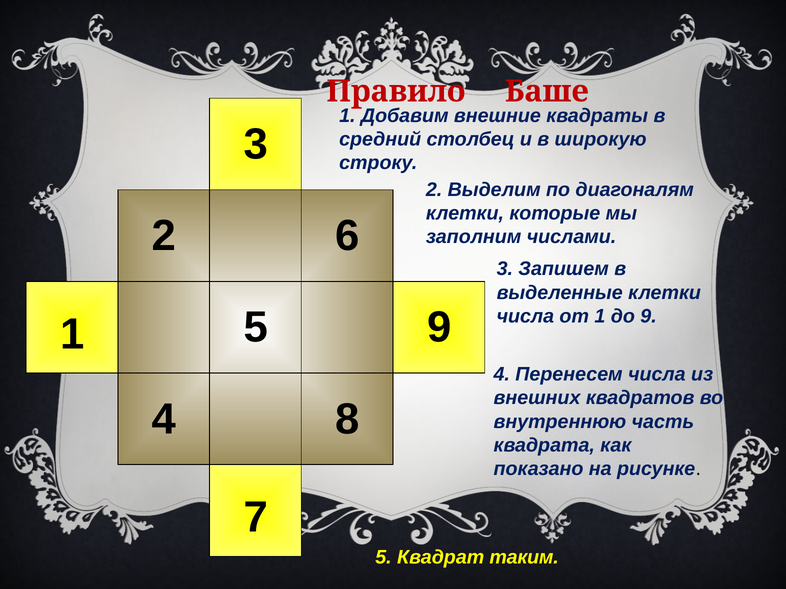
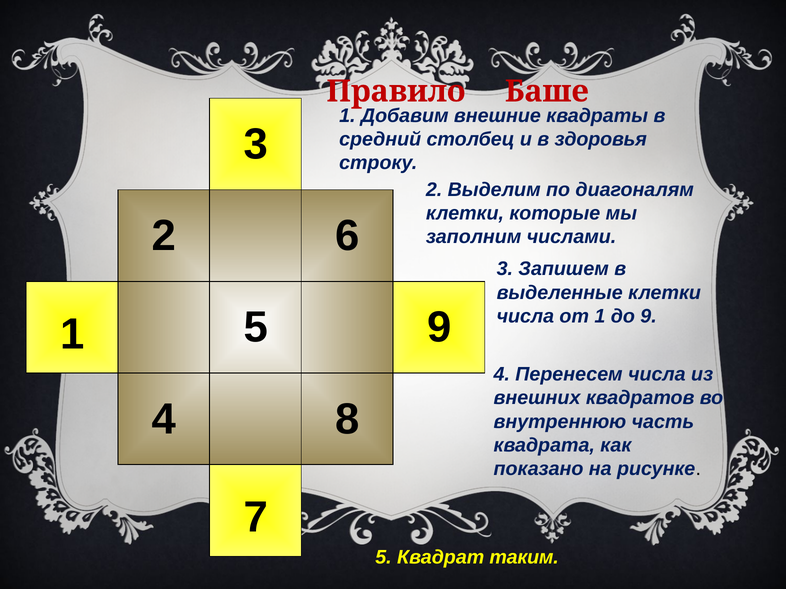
широкую: широкую -> здоровья (601, 139)
